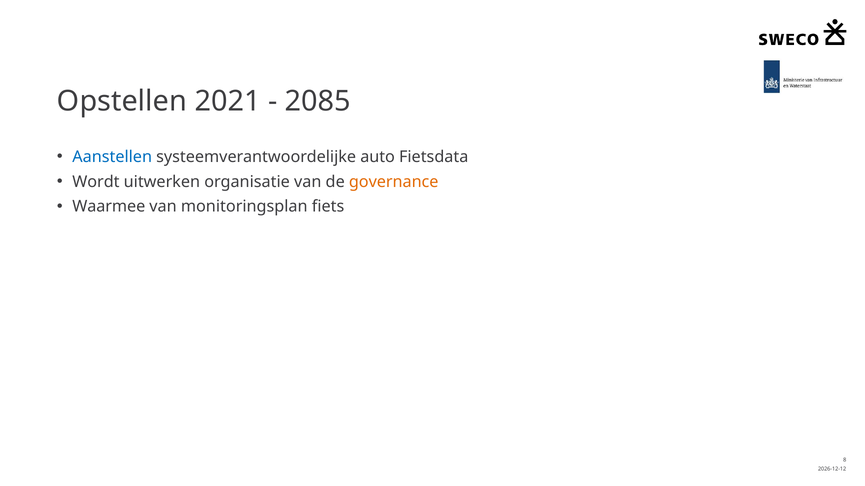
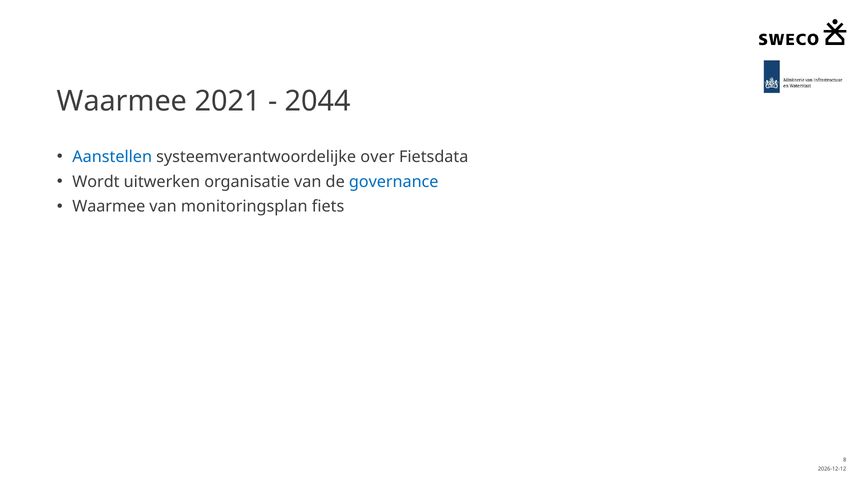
Opstellen: Opstellen -> Waarmee (122, 101)
2085: 2085 -> 2044 (318, 101)
auto: auto -> over (378, 157)
governance colour: orange -> blue (394, 182)
